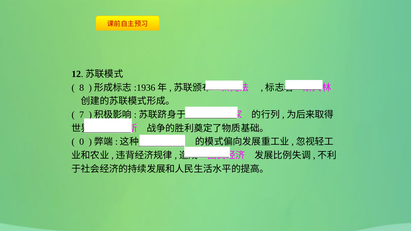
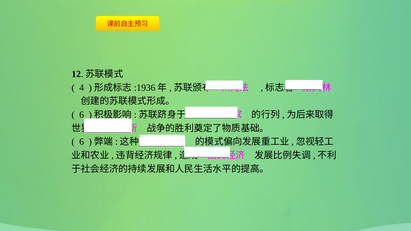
8: 8 -> 4 (82, 88)
7: 7 -> 6 (82, 115)
0: 0 -> 6 (82, 142)
